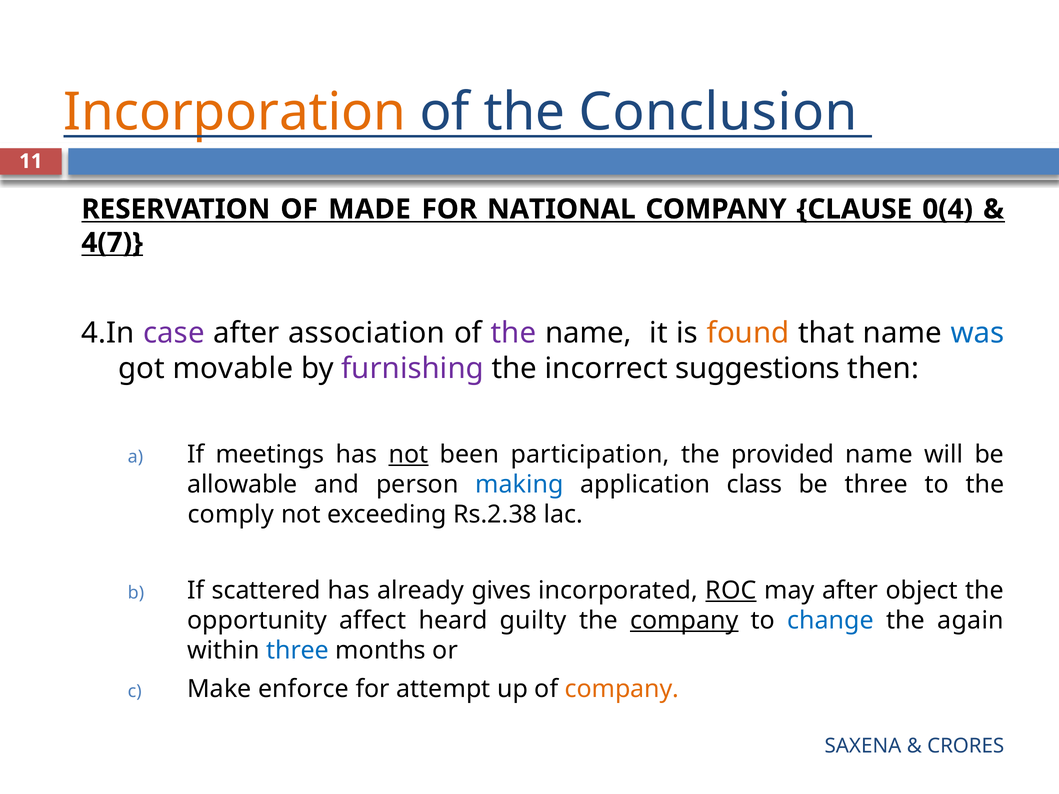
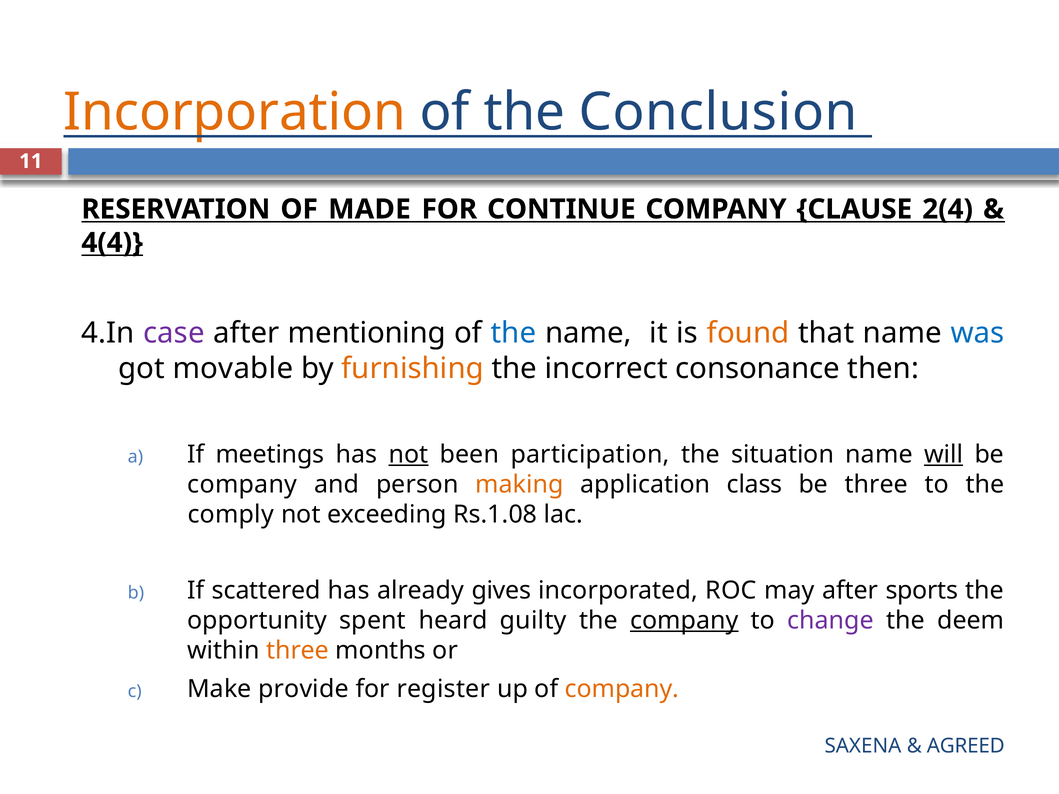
NATIONAL: NATIONAL -> CONTINUE (561, 209)
0(4: 0(4 -> 2(4 (948, 209)
4(7: 4(7 -> 4(4 (112, 243)
association: association -> mentioning (367, 333)
the colour: purple -> blue (514, 333)
furnishing colour: purple -> orange (413, 369)
suggestions: suggestions -> consonance (758, 369)
provided: provided -> situation (783, 455)
will underline: none -> present (944, 455)
allowable: allowable -> company (242, 485)
making colour: blue -> orange (519, 485)
Rs.2.38: Rs.2.38 -> Rs.1.08 (495, 515)
ROC underline: present -> none (731, 591)
object: object -> sports (922, 591)
affect: affect -> spent (373, 621)
change colour: blue -> purple (831, 621)
again: again -> deem (971, 621)
three colour: blue -> orange (298, 651)
enforce: enforce -> provide (303, 689)
attempt: attempt -> register (443, 689)
CRORES: CRORES -> AGREED (966, 746)
